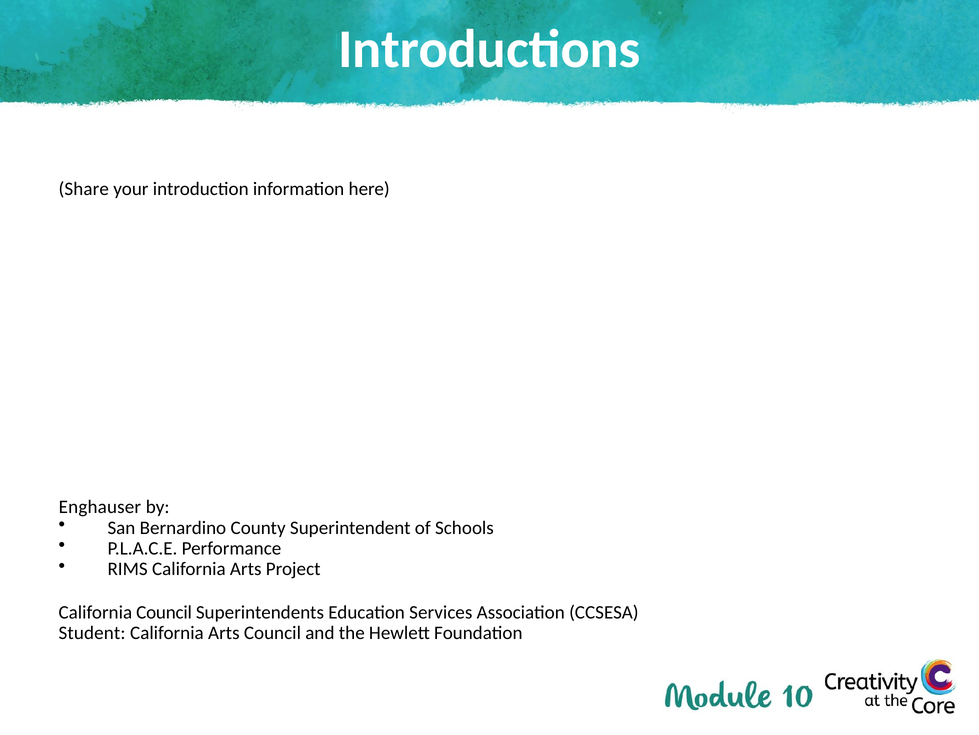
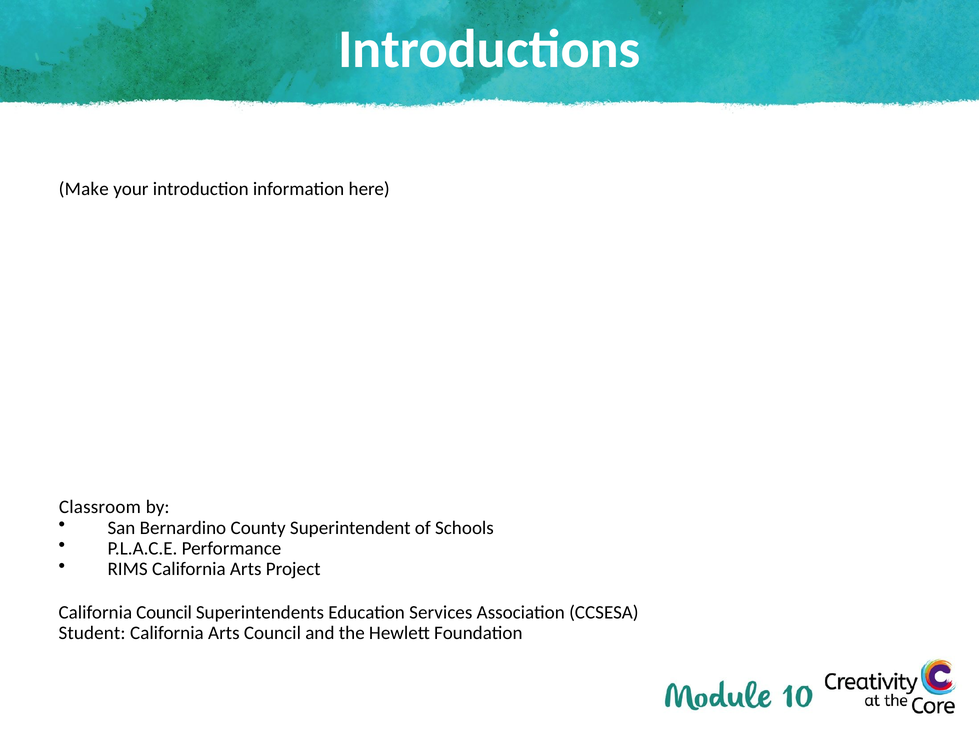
Share: Share -> Make (84, 189)
Enghauser: Enghauser -> Classroom (100, 507)
